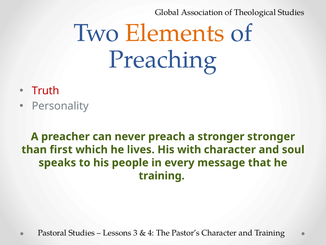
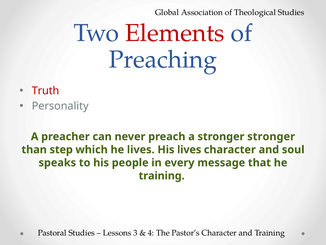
Elements colour: orange -> red (175, 33)
first: first -> step (61, 149)
His with: with -> lives (189, 149)
